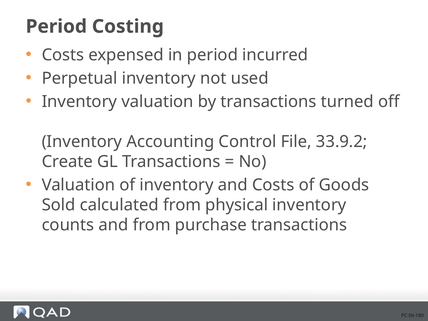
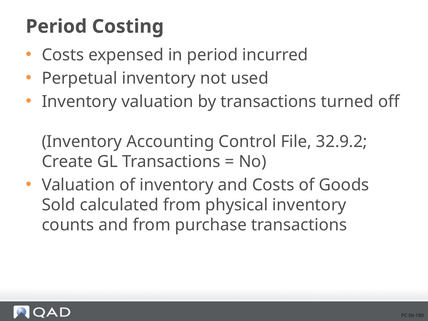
33.9.2: 33.9.2 -> 32.9.2 (342, 142)
